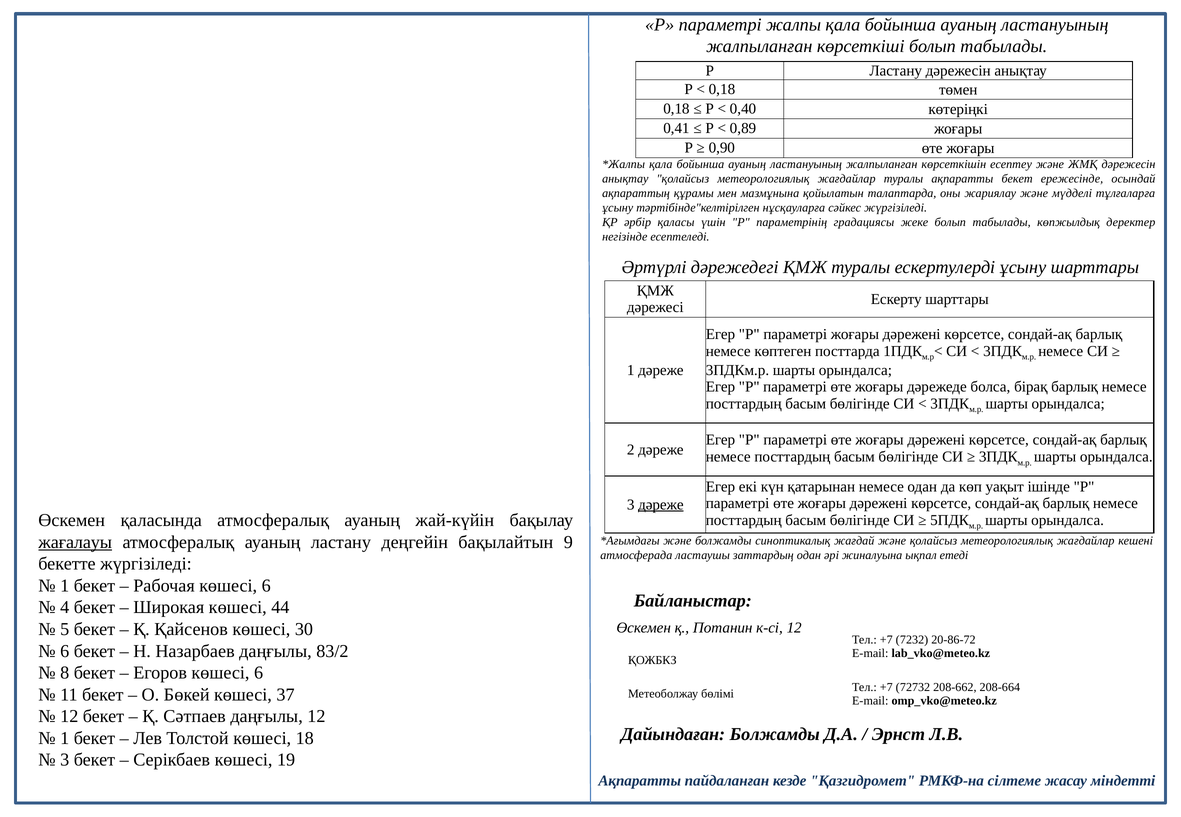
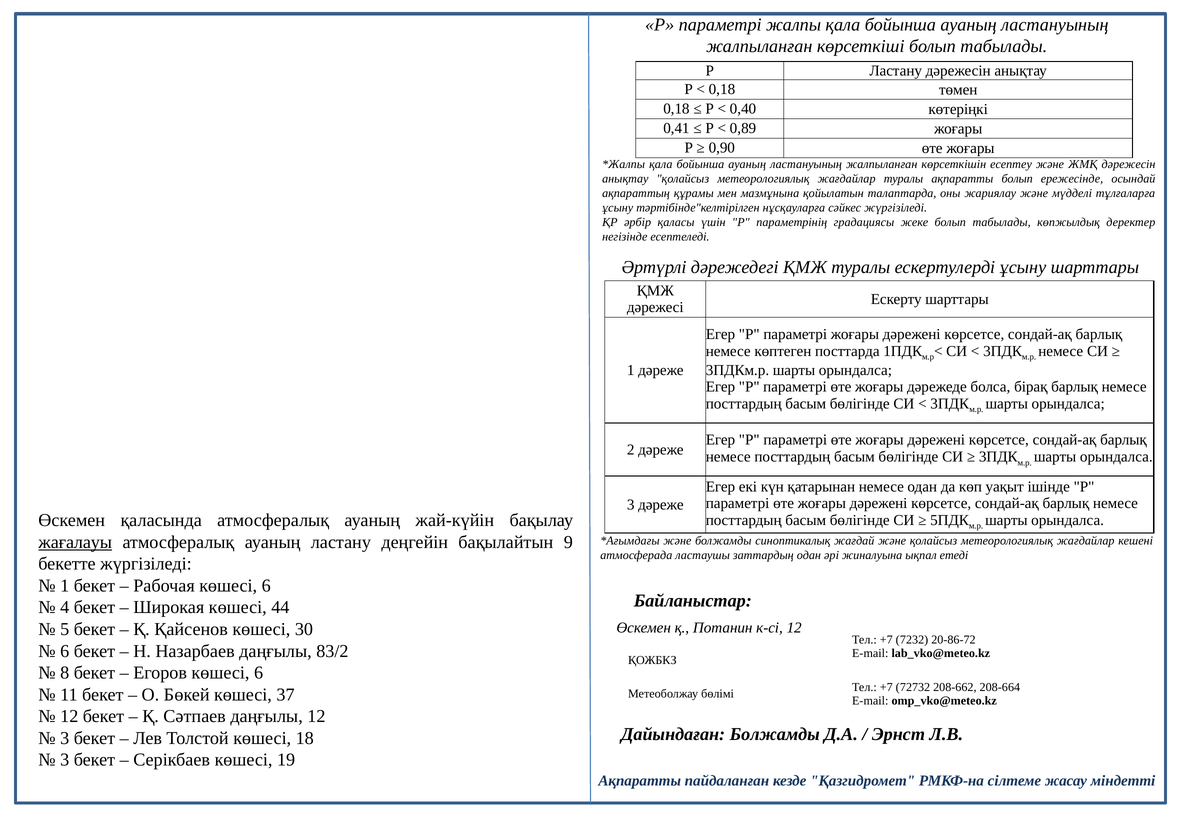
ақпаратты бекет: бекет -> болып (1017, 179)
дәреже underline: present -> none (661, 505)
1: 1 -> 3 (65, 739)
